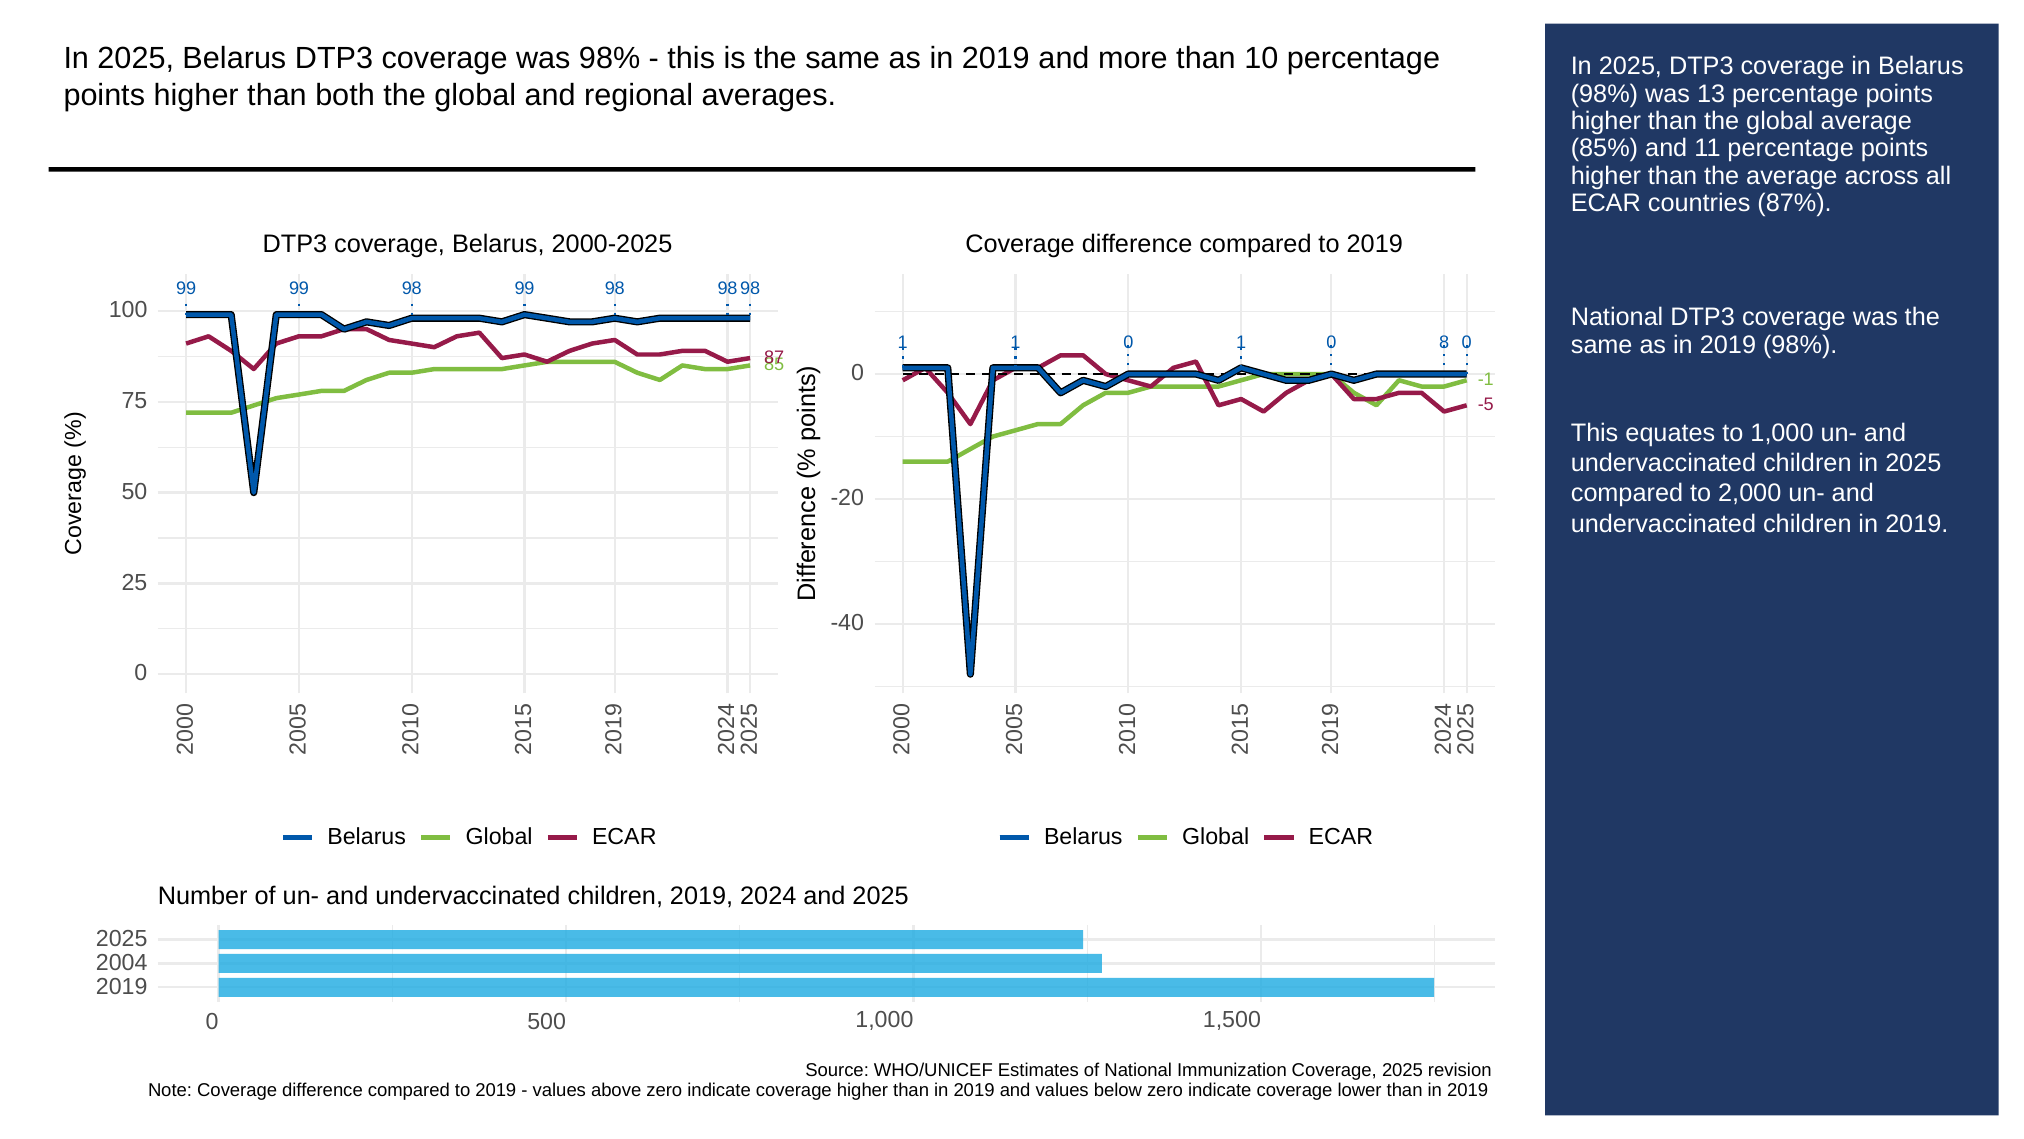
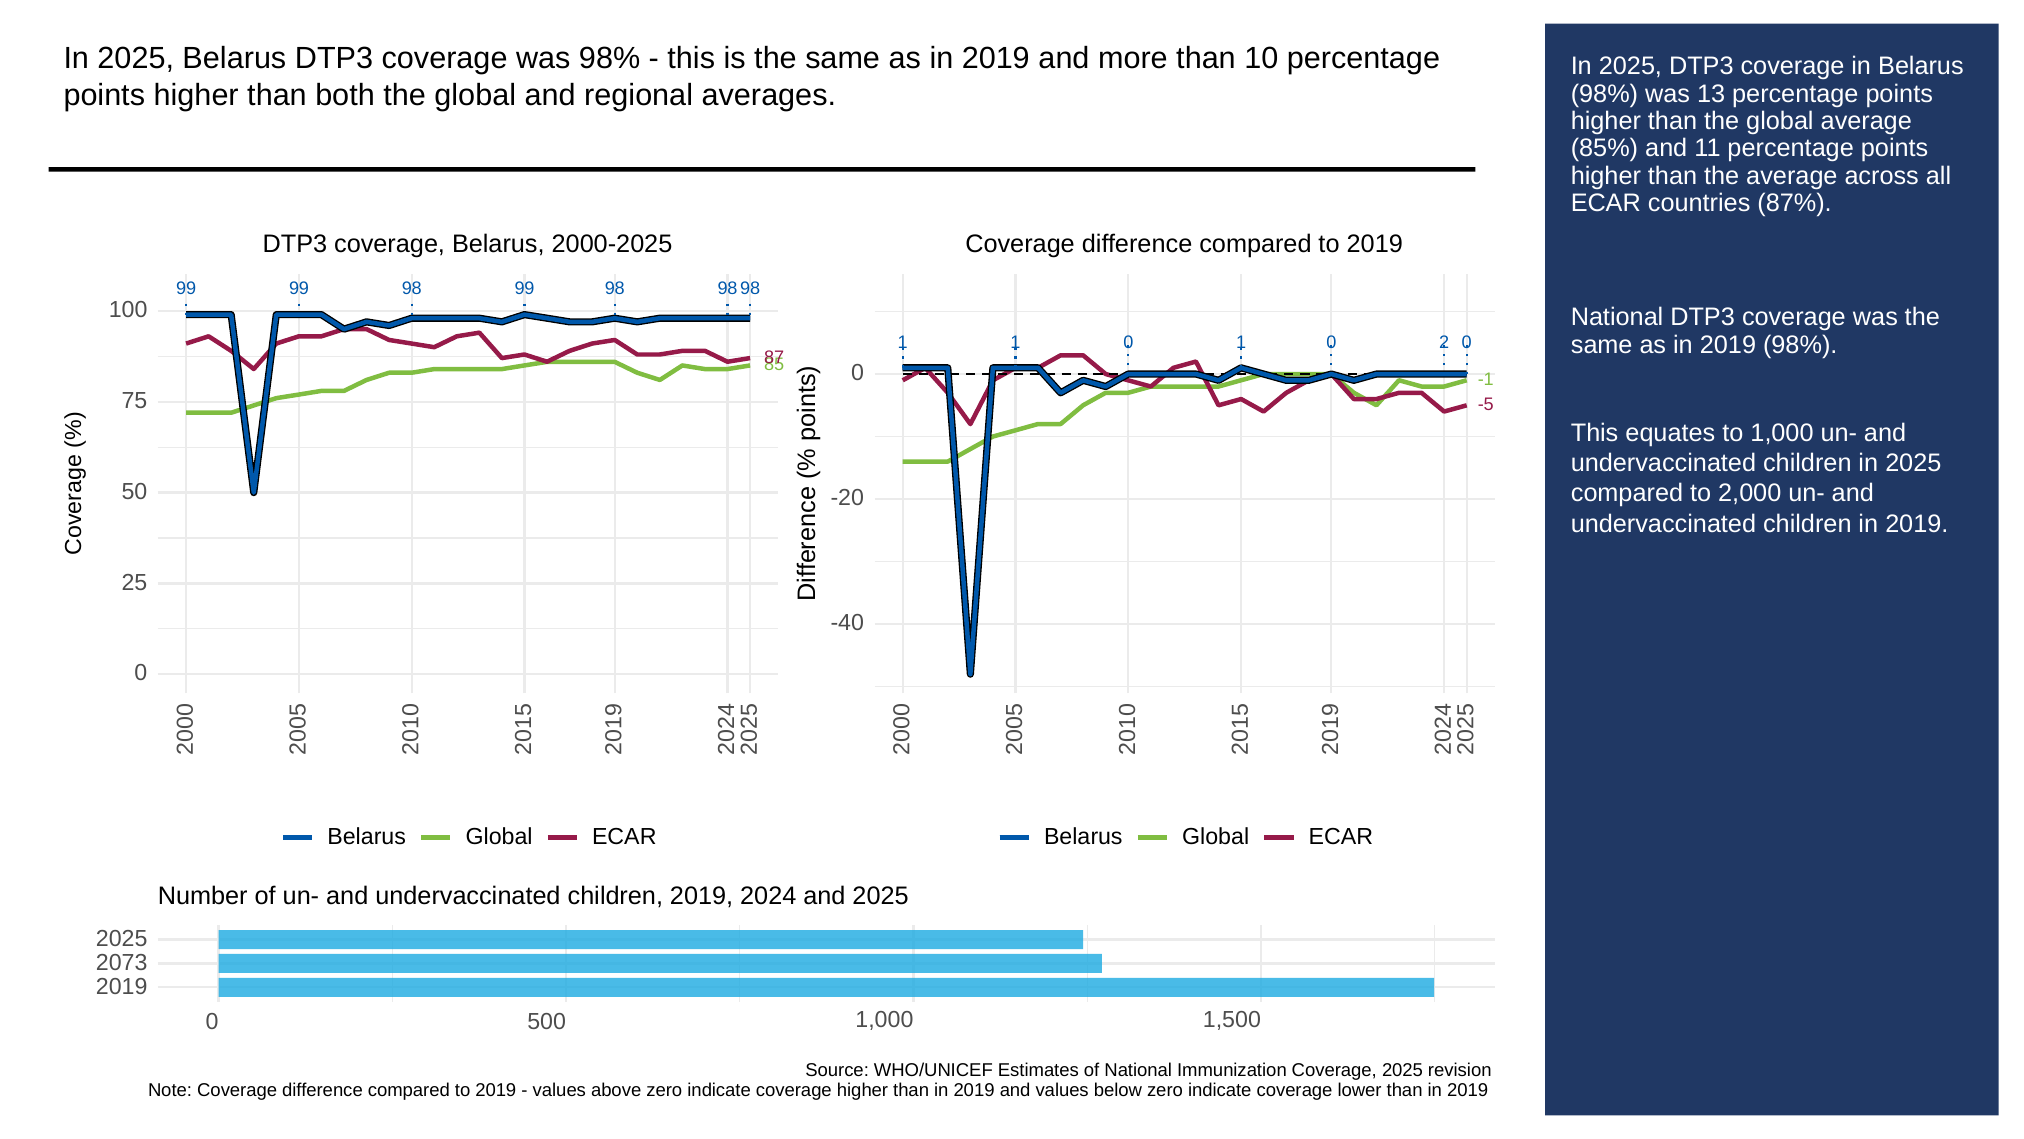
8: 8 -> 2 (1444, 342)
2004: 2004 -> 2073 (122, 962)
